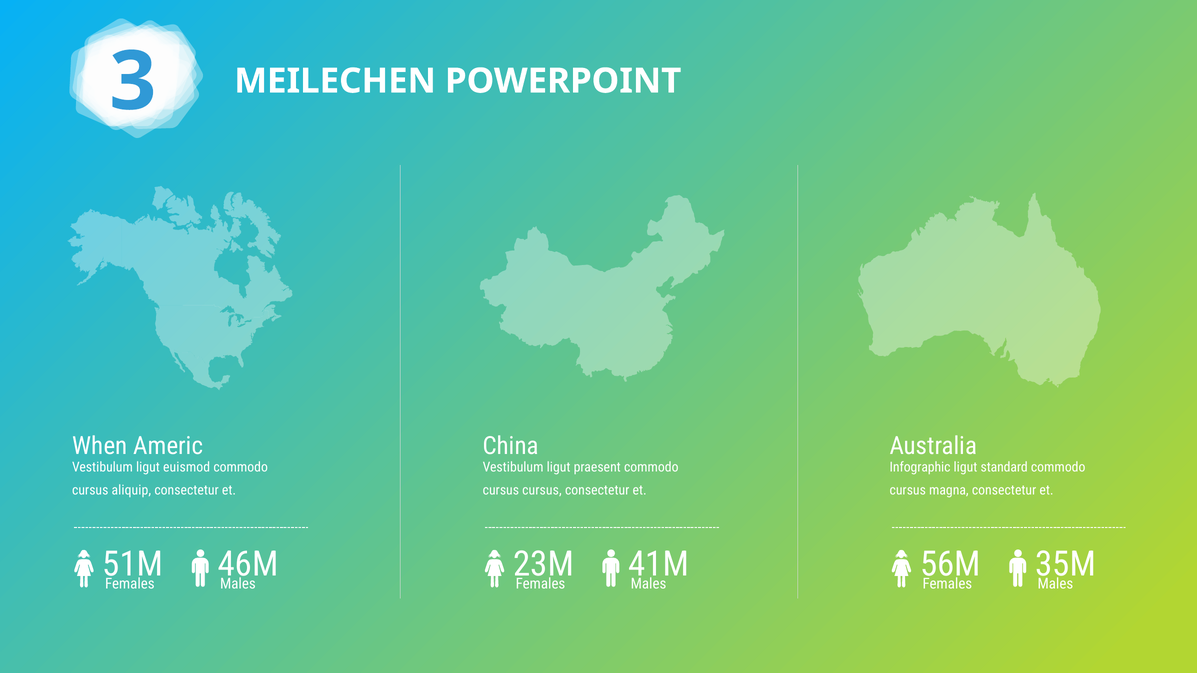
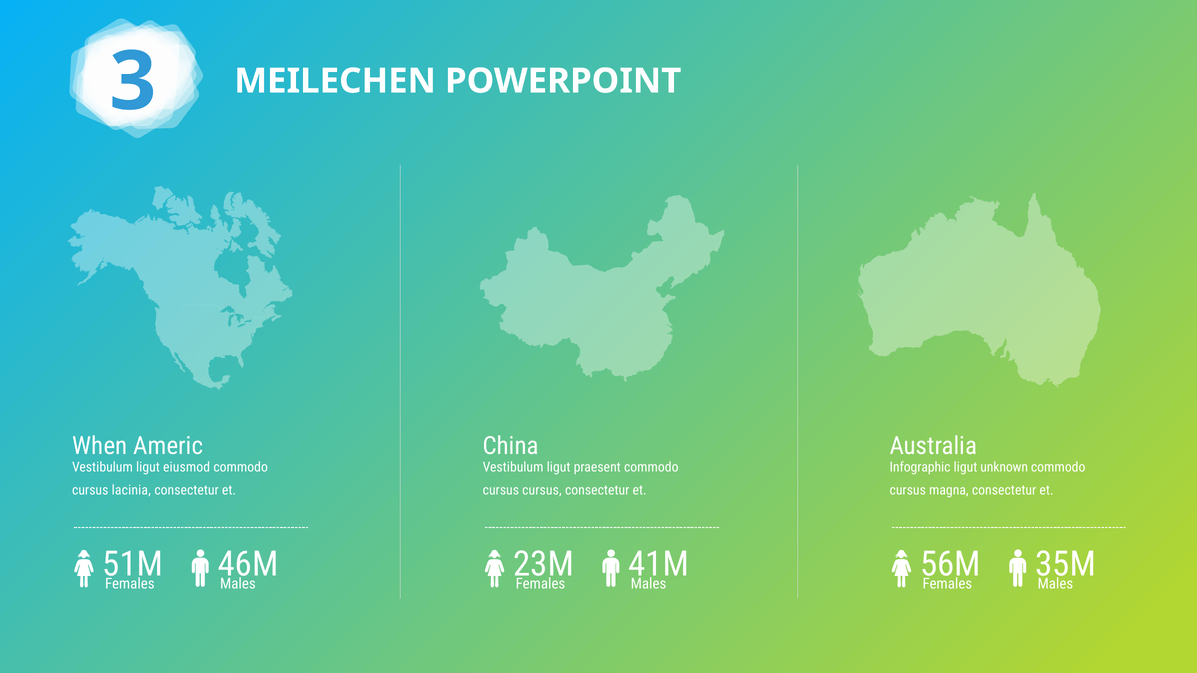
euismod: euismod -> eiusmod (187, 468)
standard: standard -> unknown (1004, 468)
aliquip: aliquip -> lacinia (131, 491)
